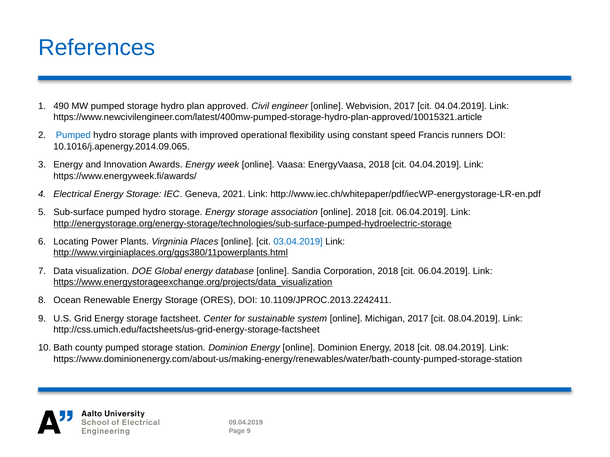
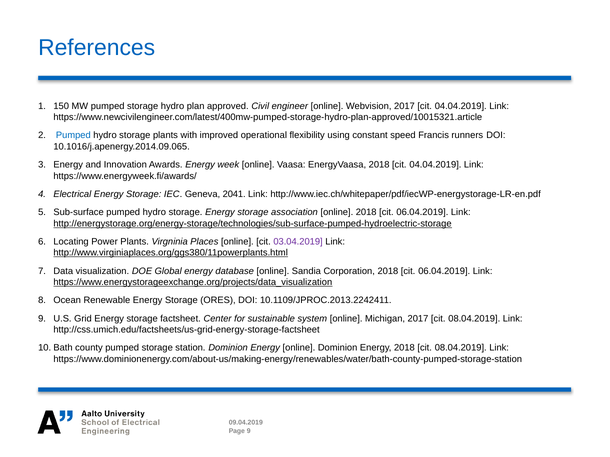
490: 490 -> 150 (61, 106)
2021: 2021 -> 2041 (234, 194)
03.04.2019 colour: blue -> purple (298, 242)
